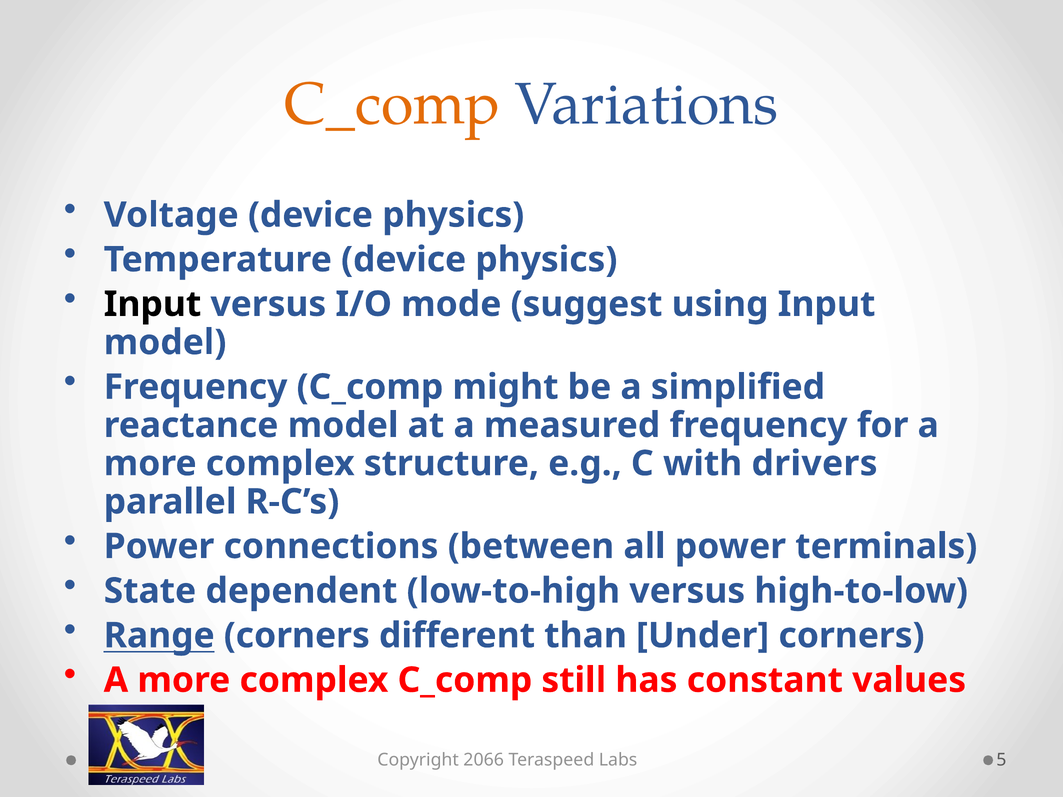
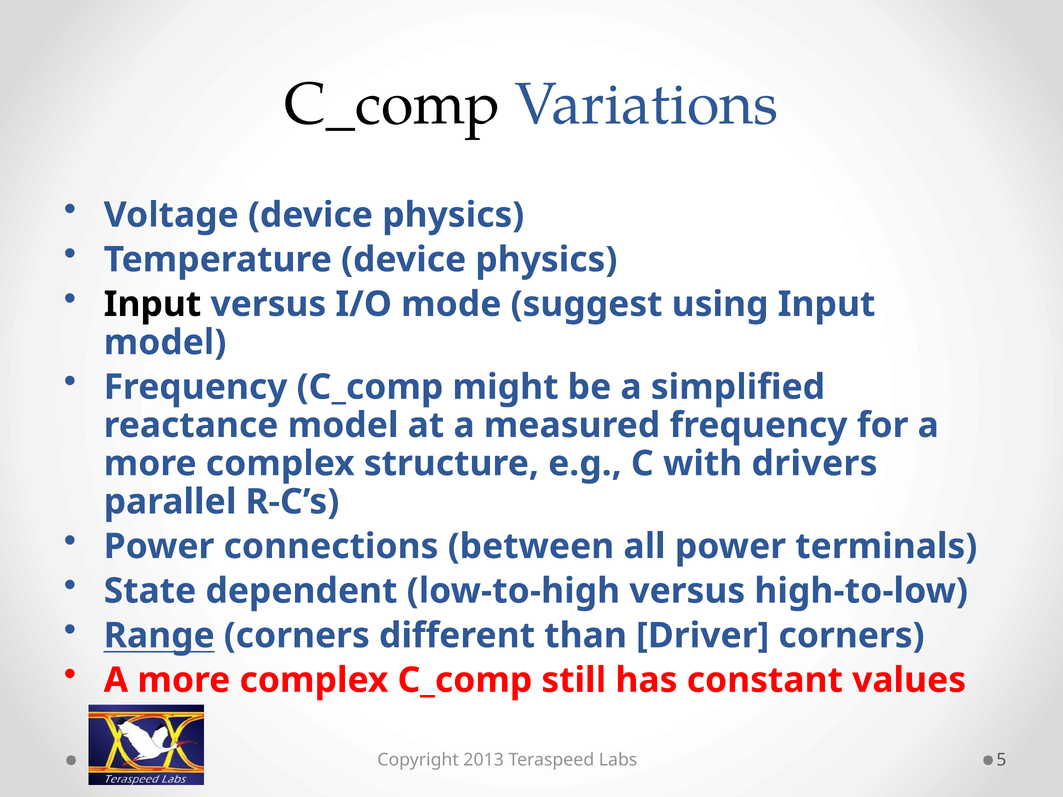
C_comp colour: orange -> black (392, 105)
Under: Under -> Driver (703, 636)
2066: 2066 -> 2013 (484, 760)
